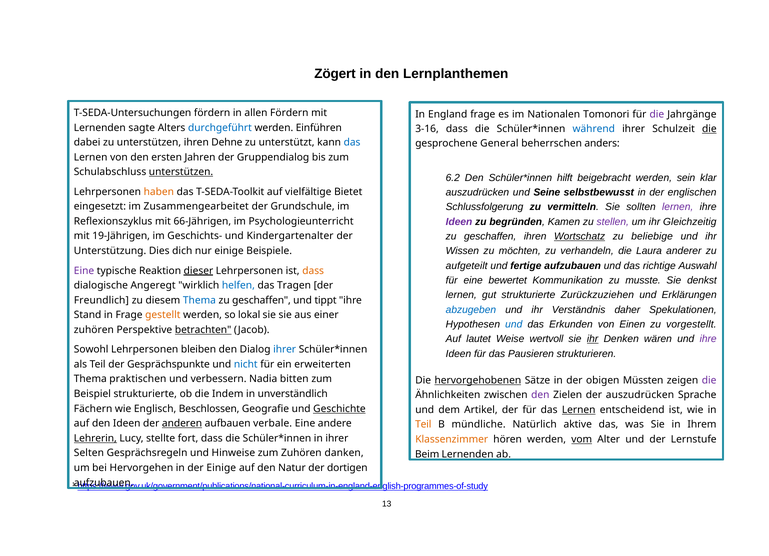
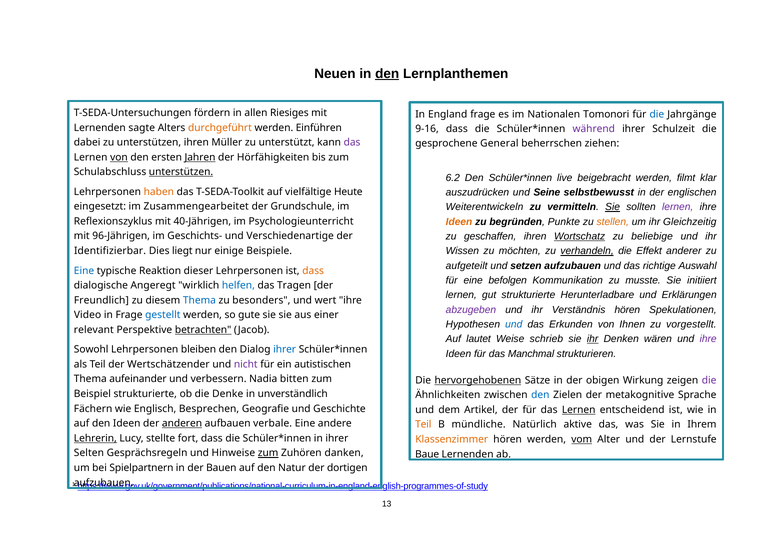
Zögert: Zögert -> Neuen (335, 74)
den underline: none -> present (387, 74)
allen Fördern: Fördern -> Riesiges (289, 113)
die colour: purple -> blue (657, 114)
durchgeführt colour: blue -> orange (220, 128)
3-16: 3-16 -> 9-16 (427, 129)
während colour: blue -> purple (594, 129)
die underline: present -> none (709, 129)
Dehne: Dehne -> Müller (227, 142)
das colour: blue -> purple (352, 142)
anders: anders -> ziehen (602, 143)
von underline: none -> present (119, 157)
Jahren underline: none -> present (200, 157)
Gruppendialog: Gruppendialog -> Hörfähigkeiten (273, 157)
hilft: hilft -> live (565, 178)
sein: sein -> filmt (686, 178)
Bietet: Bietet -> Heute (348, 192)
Schlussfolgerung: Schlussfolgerung -> Weiterentwickeln (485, 207)
Sie underline: none -> present (613, 207)
Ideen colour: purple -> orange (459, 222)
Kamen: Kamen -> Punkte (564, 222)
stellen colour: purple -> orange (613, 222)
66-Jährigen: 66-Jährigen -> 40-Jährigen (202, 221)
19-Jährigen: 19-Jährigen -> 96-Jährigen (121, 236)
Kindergartenalter: Kindergartenalter -> Verschiedenartige (290, 236)
verhandeln underline: none -> present (587, 251)
Laura: Laura -> Effekt (649, 251)
Unterstützung: Unterstützung -> Identifizierbar (110, 251)
dich: dich -> liegt (182, 251)
fertige: fertige -> setzen (526, 266)
Eine colour: purple -> blue (84, 271)
dieser underline: present -> none (198, 271)
bewertet: bewertet -> befolgen (508, 280)
denkst: denkst -> initiiert (702, 280)
Zurückzuziehen: Zurückzuziehen -> Herunterladbare (597, 295)
geschaffen: geschaffen -> besonders (261, 300)
tippt: tippt -> wert (325, 300)
abzugeben colour: blue -> purple (471, 310)
Verständnis daher: daher -> hören (627, 310)
Stand: Stand -> Video (88, 315)
gestellt colour: orange -> blue (163, 315)
lokal: lokal -> gute (249, 315)
Einen: Einen -> Ihnen (632, 324)
zuhören: zuhören -> relevant (94, 330)
wertvoll: wertvoll -> schrieb (546, 339)
Pausieren: Pausieren -> Manchmal (531, 354)
Gesprächspunkte: Gesprächspunkte -> Wertschätzender (168, 364)
nicht colour: blue -> purple (246, 364)
erweiterten: erweiterten -> autistischen (323, 364)
praktischen: praktischen -> aufeinander (138, 379)
Müssten: Müssten -> Wirkung (643, 380)
Indem: Indem -> Denke (228, 394)
den colour: purple -> blue (540, 395)
der auszudrücken: auszudrücken -> metakognitive (640, 395)
Beschlossen: Beschlossen -> Besprechen (209, 409)
Geschichte underline: present -> none (339, 409)
zum underline: none -> present (268, 453)
Beim: Beim -> Baue (427, 454)
Hervorgehen: Hervorgehen -> Spielpartnern (141, 468)
der Einige: Einige -> Bauen (221, 468)
